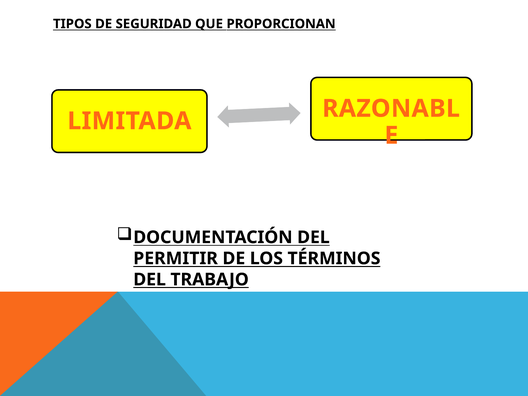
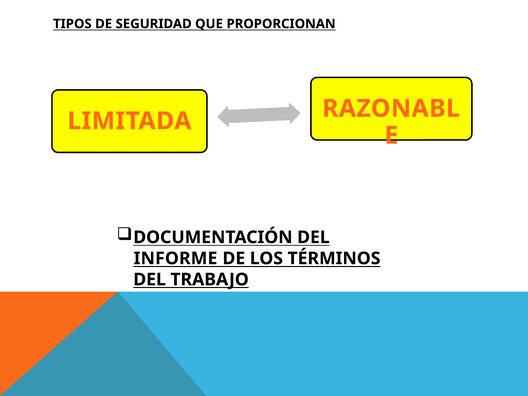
PERMITIR: PERMITIR -> INFORME (176, 258)
